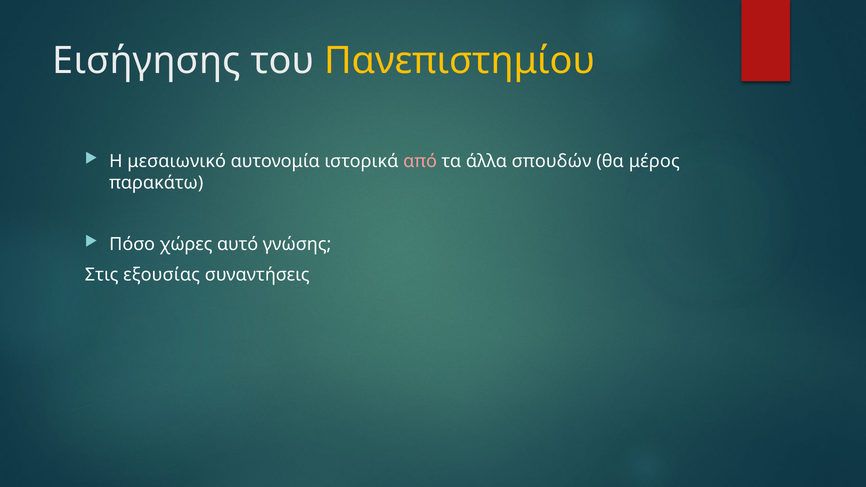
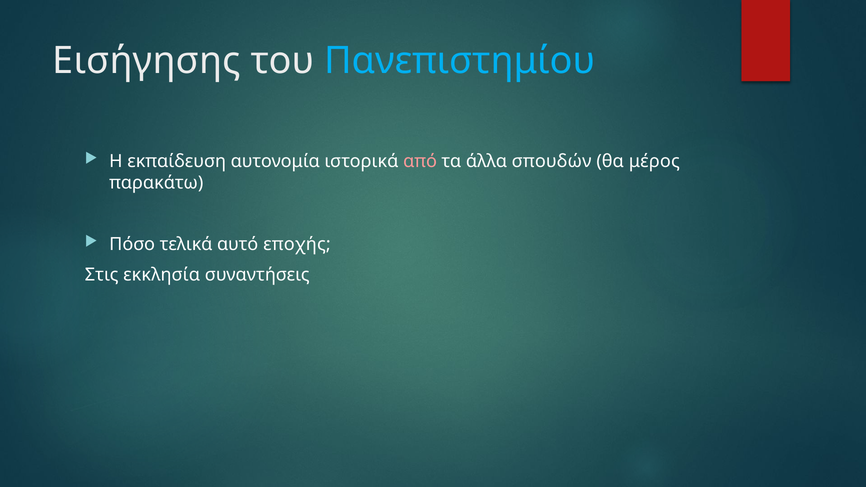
Πανεπιστημίου colour: yellow -> light blue (460, 61)
μεσαιωνικό: μεσαιωνικό -> εκπαίδευση (177, 161)
χώρες: χώρες -> τελικά (186, 244)
γνώσης: γνώσης -> εποχής (297, 244)
εξουσίας: εξουσίας -> εκκλησία (162, 275)
